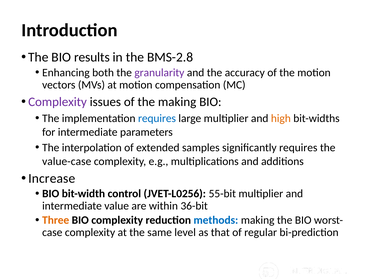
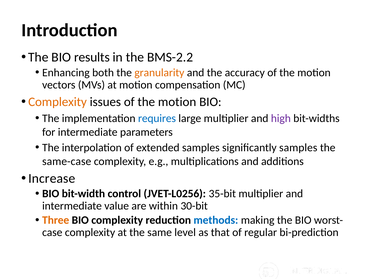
BMS-2.8: BMS-2.8 -> BMS-2.2 (170, 57)
granularity colour: purple -> orange (159, 73)
Complexity colour: purple -> orange (58, 102)
issues of the making: making -> motion (177, 102)
high colour: orange -> purple (281, 118)
significantly requires: requires -> samples (298, 148)
value-case: value-case -> same-case (67, 161)
55-bit: 55-bit -> 35-bit (222, 194)
36-bit: 36-bit -> 30-bit (194, 206)
